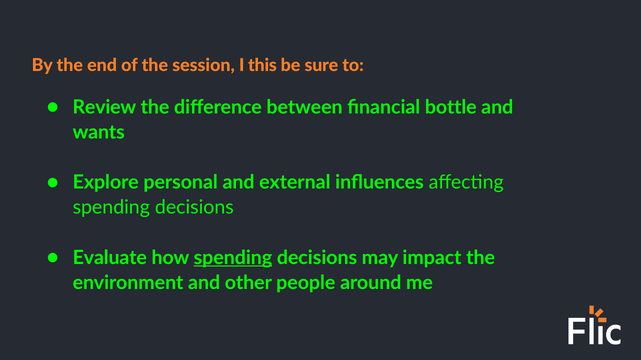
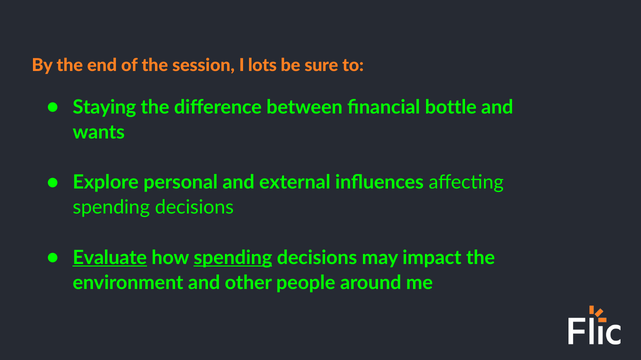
this: this -> lots (262, 66)
Review: Review -> Staying (104, 107)
Evaluate underline: none -> present (110, 258)
